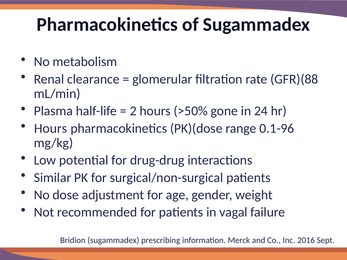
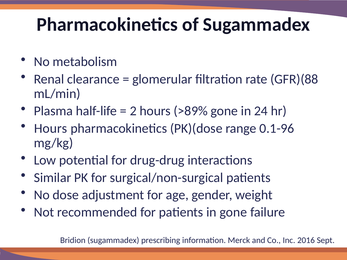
>50%: >50% -> >89% (191, 111)
in vagal: vagal -> gone (233, 212)
